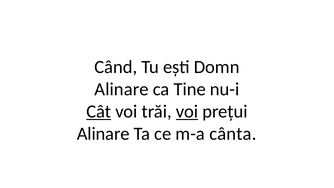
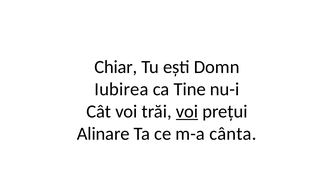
Când: Când -> Chiar (116, 67)
Alinare: Alinare -> Iubirea (121, 89)
Cât underline: present -> none (99, 111)
